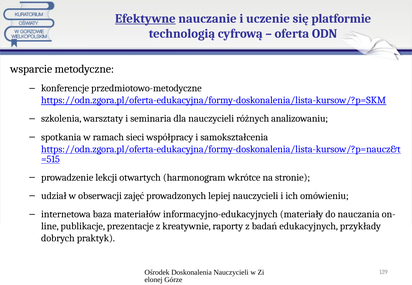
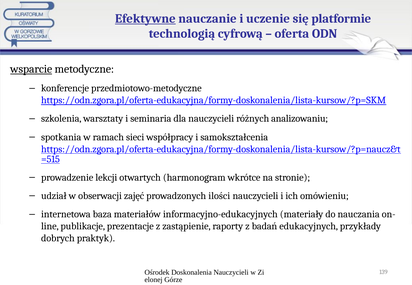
wsparcie underline: none -> present (31, 69)
lepiej: lepiej -> ilości (219, 196)
kreatywnie: kreatywnie -> zastąpienie (186, 226)
